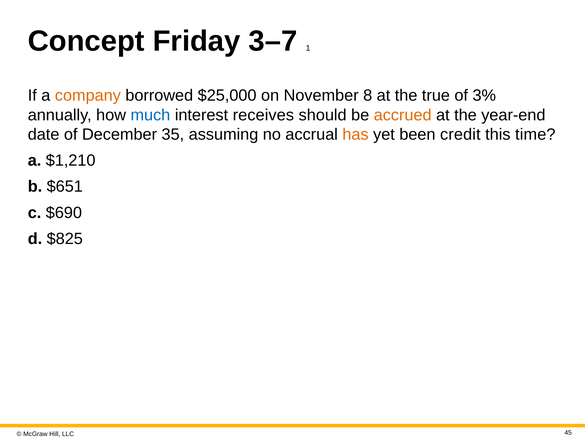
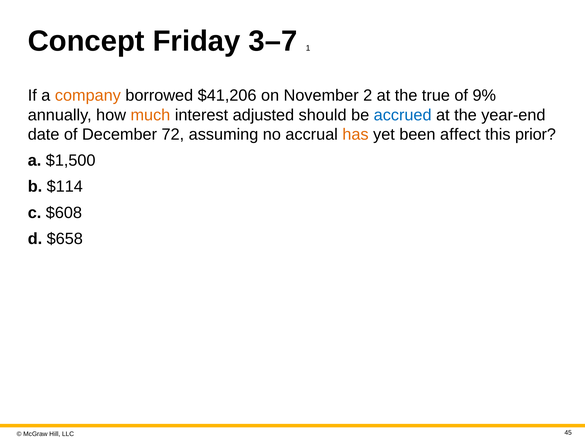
$25,000: $25,000 -> $41,206 (227, 95)
8: 8 -> 2 (368, 95)
3%: 3% -> 9% (484, 95)
much colour: blue -> orange (150, 115)
receives: receives -> adjusted (263, 115)
accrued colour: orange -> blue (403, 115)
35: 35 -> 72 (173, 135)
credit: credit -> affect (460, 135)
time: time -> prior (535, 135)
$1,210: $1,210 -> $1,500 (71, 161)
$651: $651 -> $114 (65, 187)
$690: $690 -> $608 (64, 213)
$825: $825 -> $658 (65, 239)
